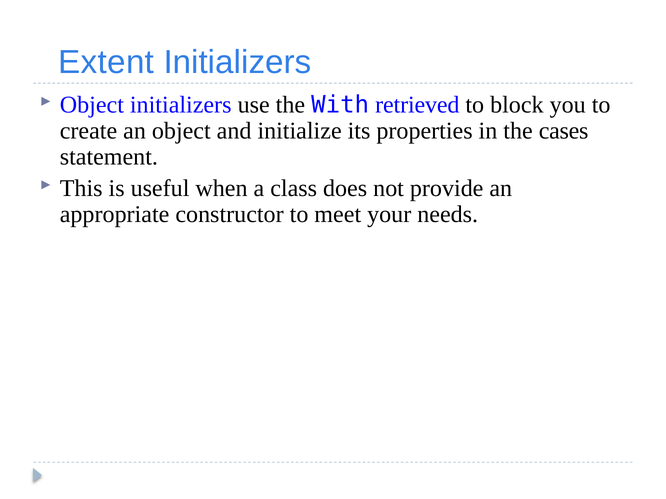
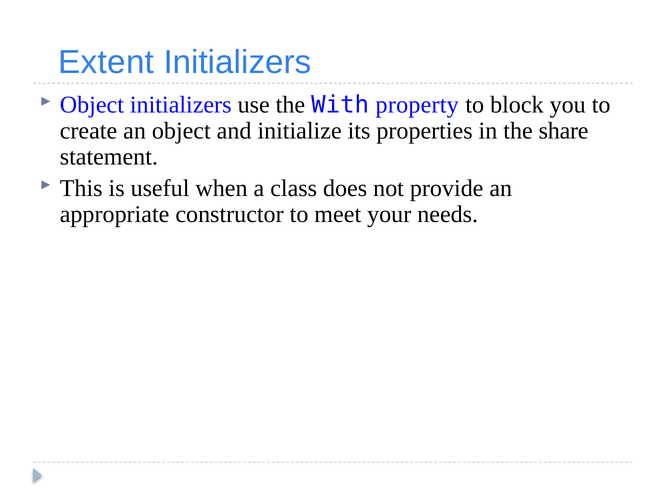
retrieved: retrieved -> property (417, 105)
cases: cases -> share (564, 131)
